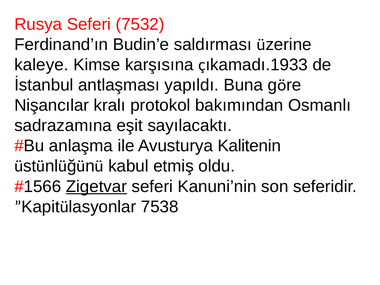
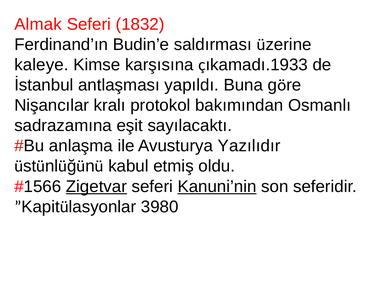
Rusya: Rusya -> Almak (38, 24)
7532: 7532 -> 1832 (140, 24)
Kalitenin: Kalitenin -> Yazılıdır (249, 146)
Kanuni’nin underline: none -> present (217, 186)
7538: 7538 -> 3980 (160, 207)
